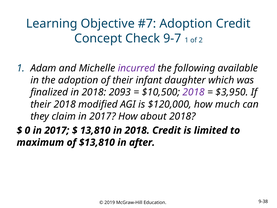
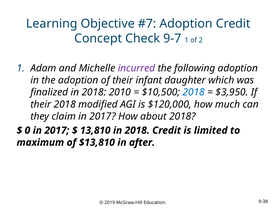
following available: available -> adoption (238, 68)
2093: 2093 -> 2010 (120, 92)
2018 colour: purple -> blue (194, 92)
